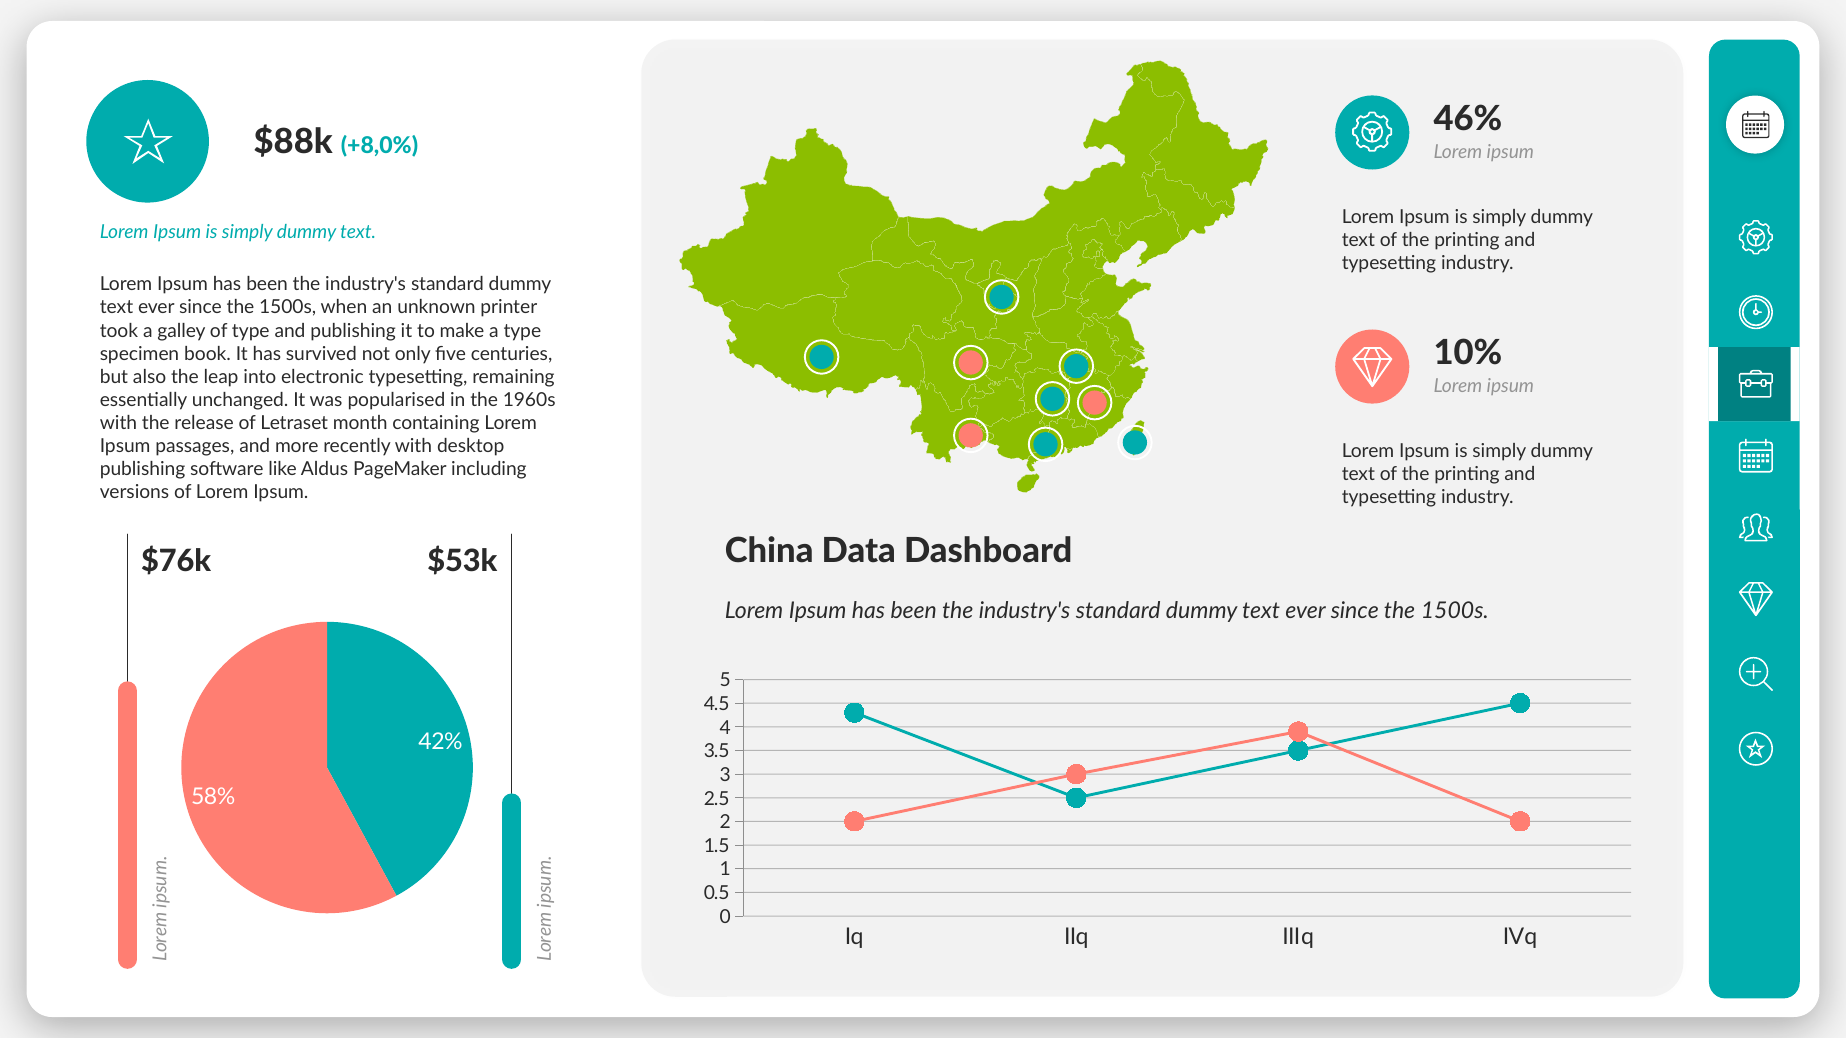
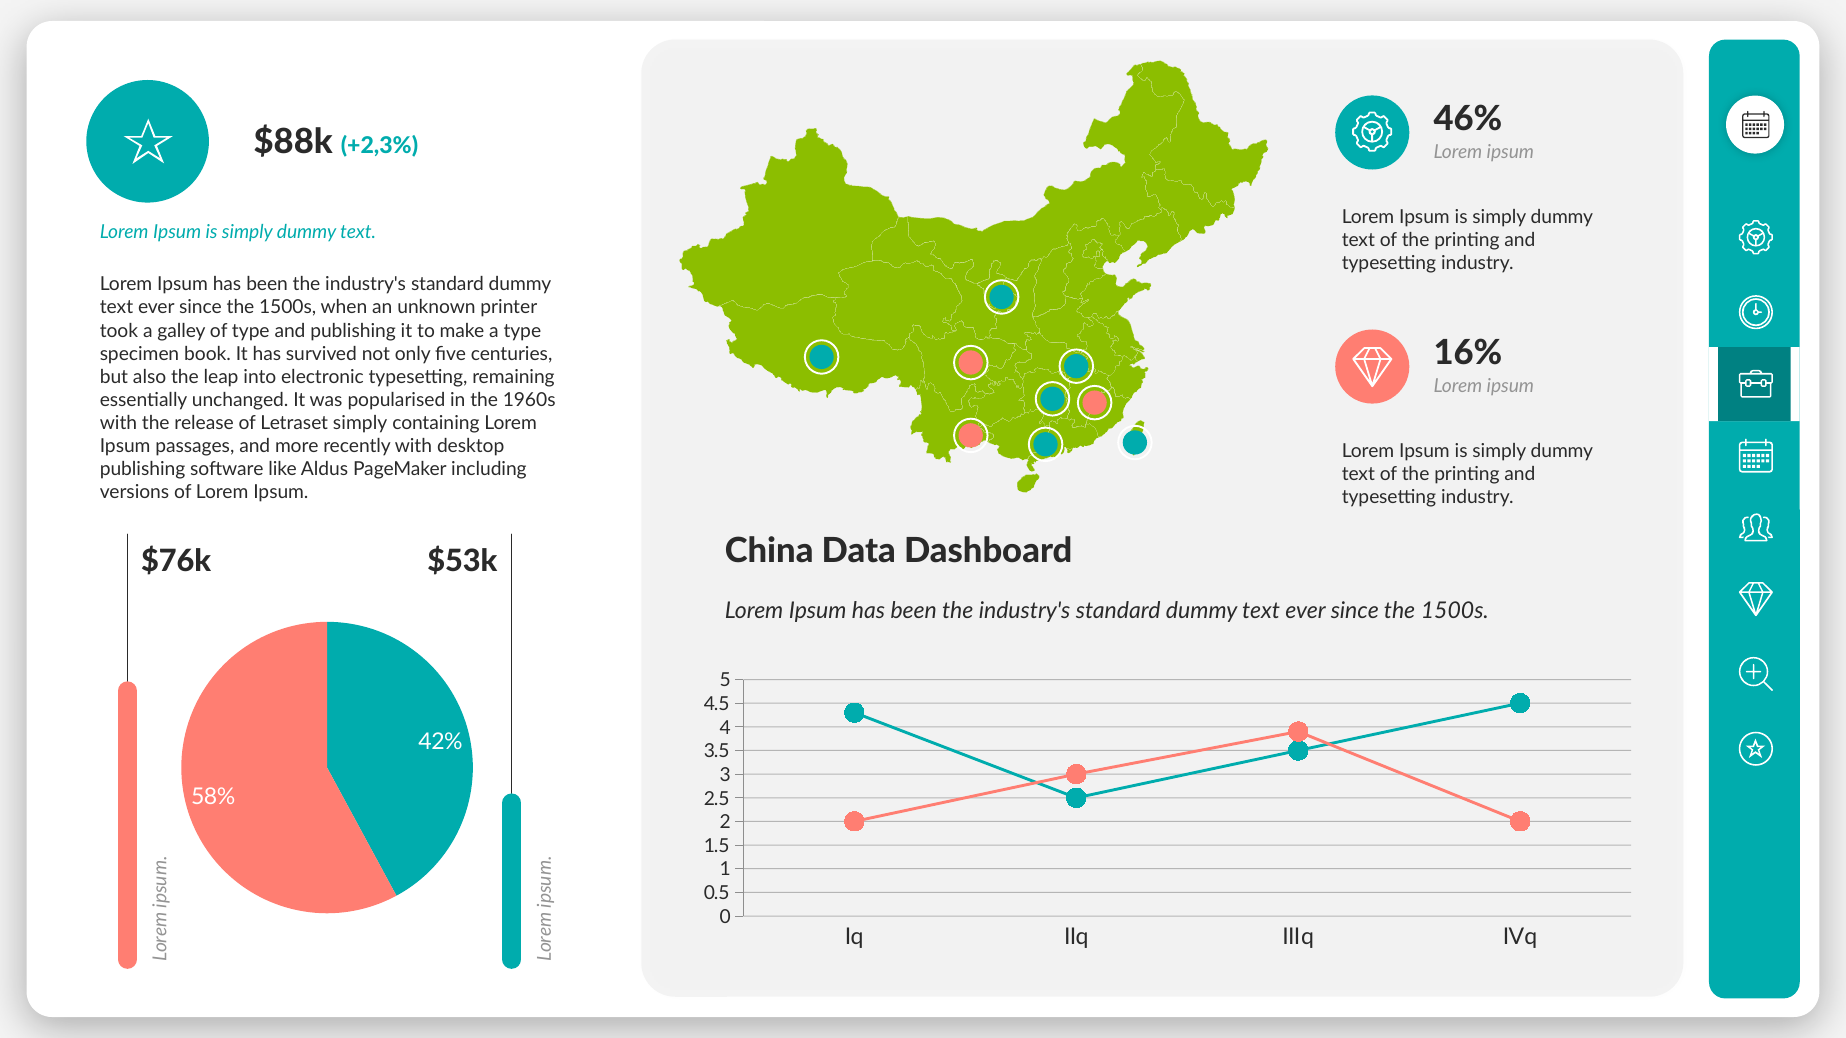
+8,0%: +8,0% -> +2,3% (379, 146)
10%: 10% -> 16% (1468, 353)
Letraset month: month -> simply (360, 423)
